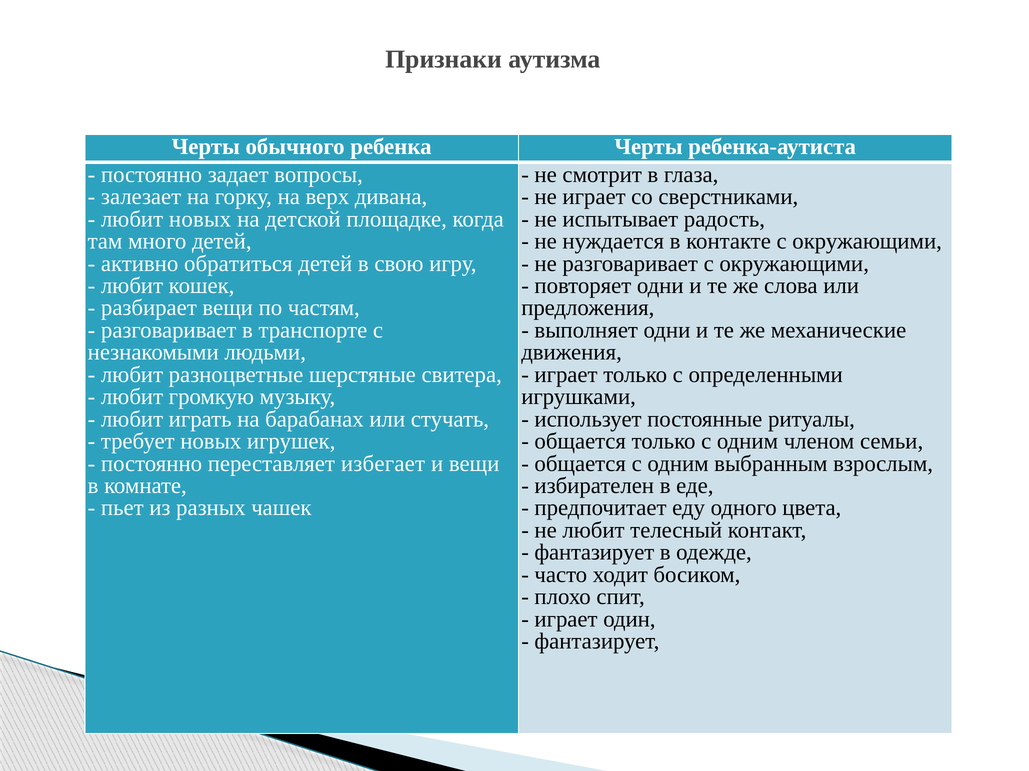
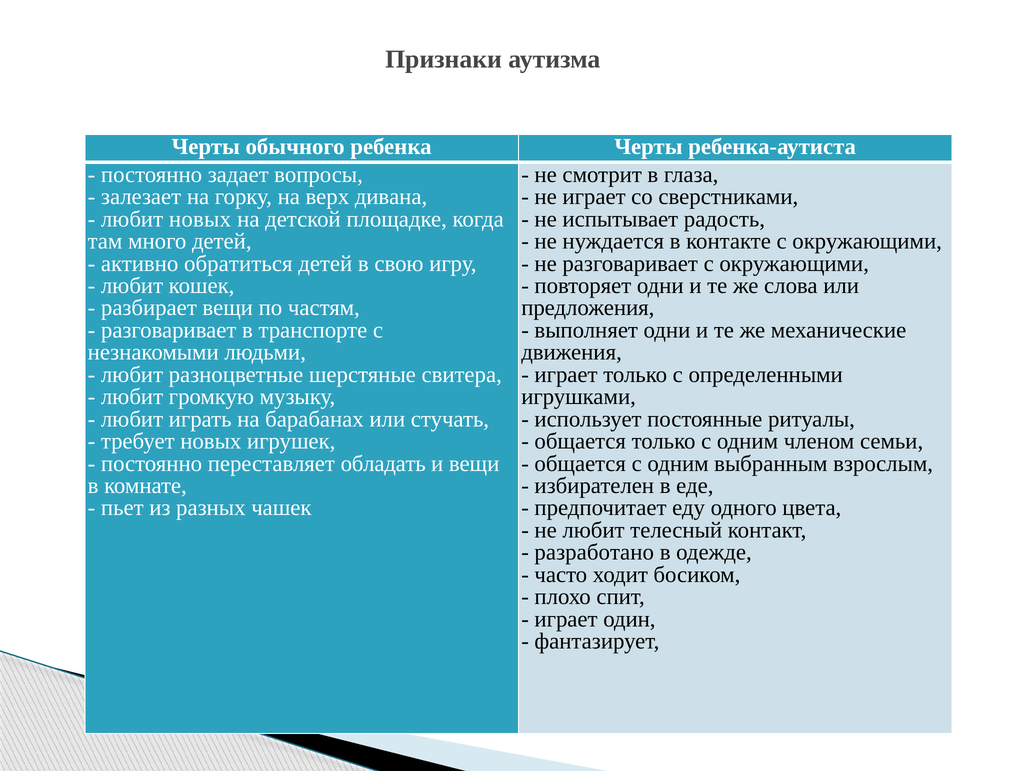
избегает: избегает -> обладать (383, 464)
фантазирует: фантазирует -> разработано (594, 553)
